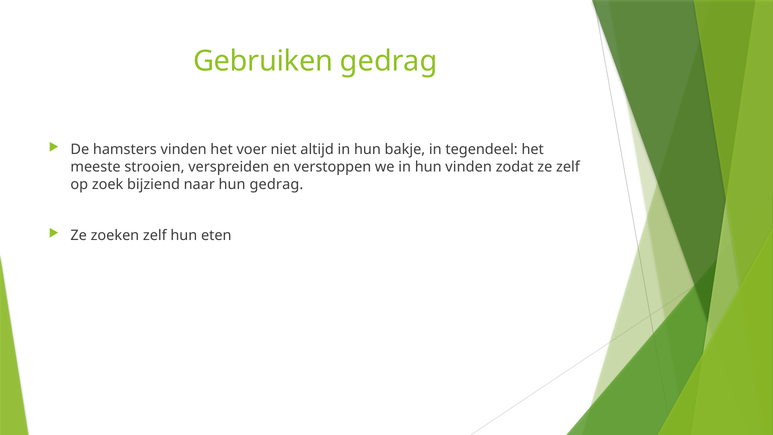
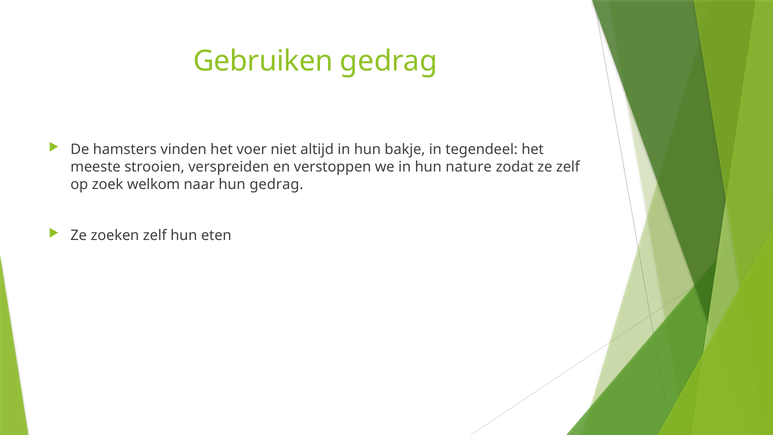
hun vinden: vinden -> nature (469, 167)
bijziend: bijziend -> welkom (154, 184)
